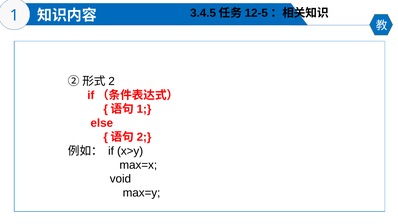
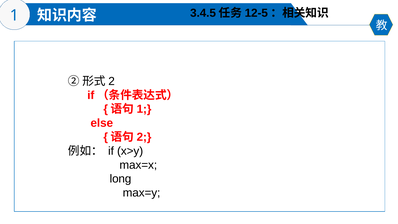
void: void -> long (120, 179)
